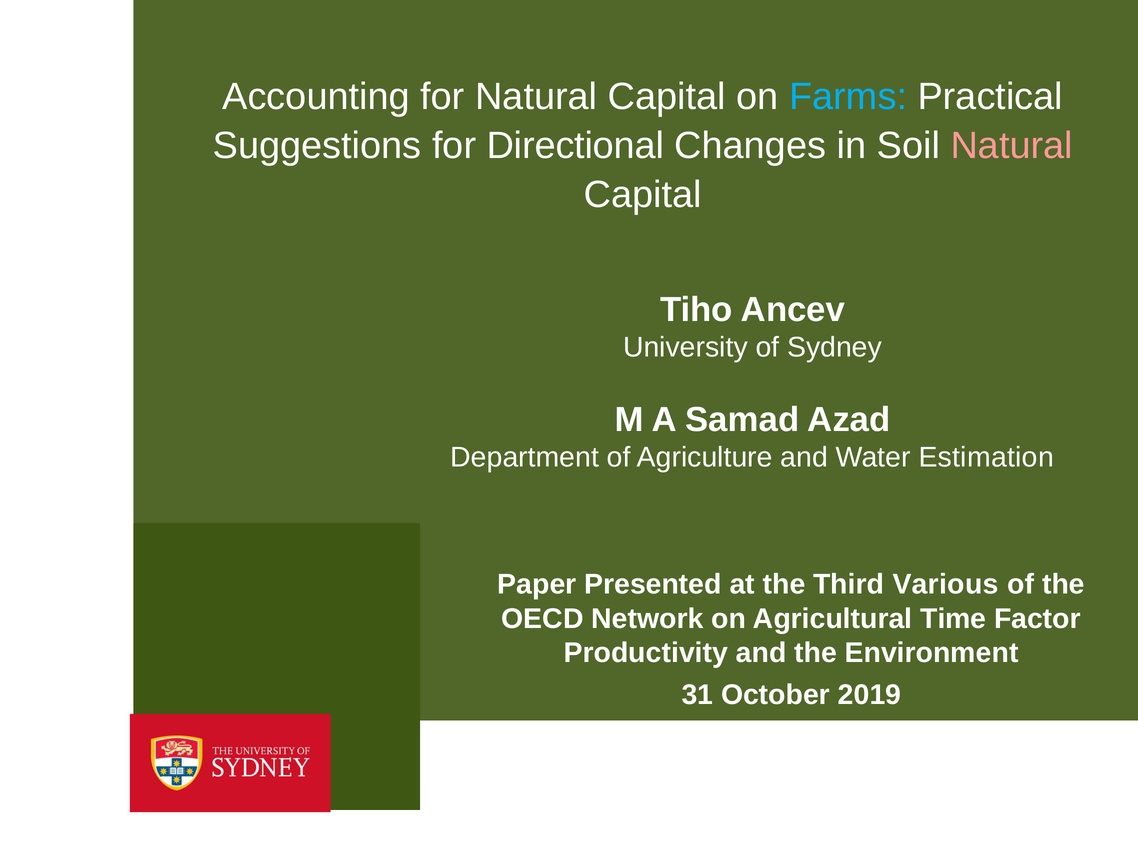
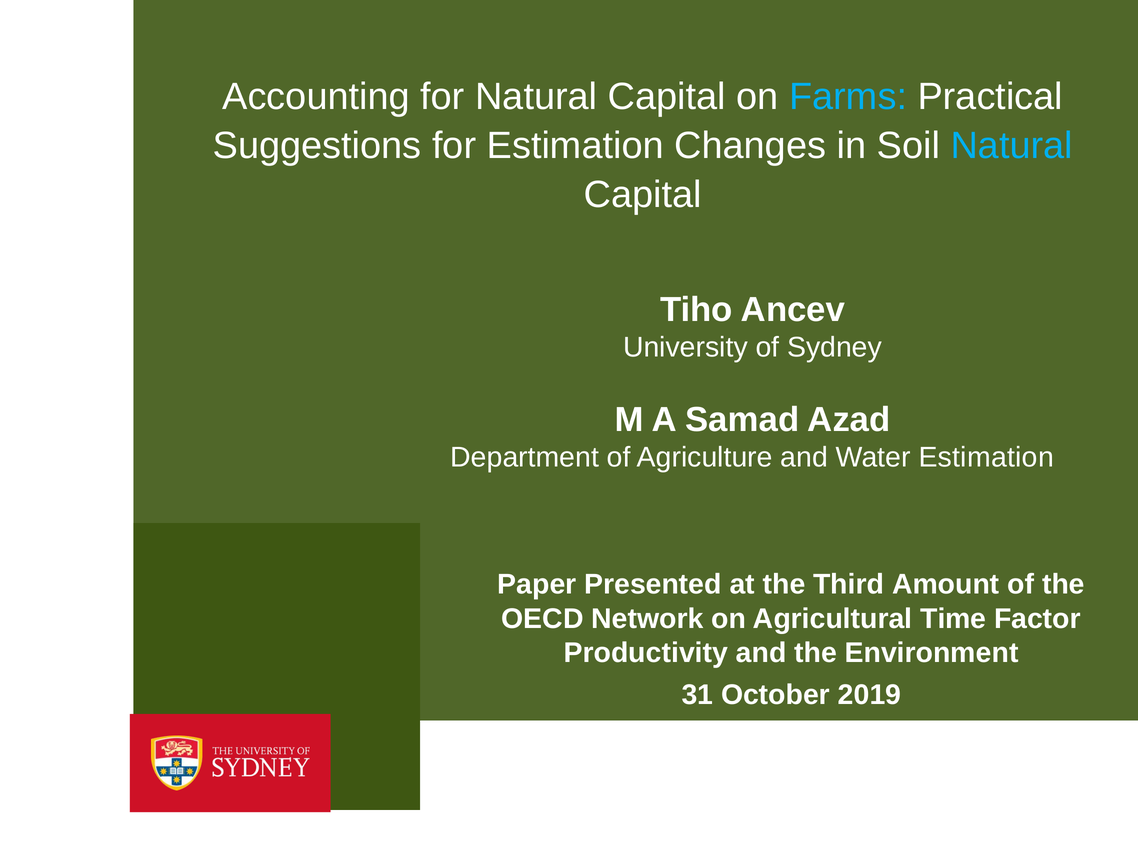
for Directional: Directional -> Estimation (575, 146)
Natural colour: pink -> light blue (1012, 146)
Various: Various -> Amount (946, 584)
